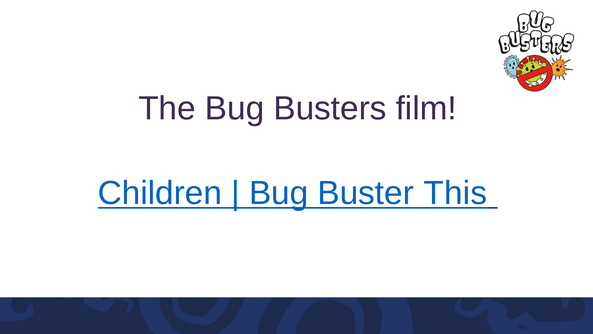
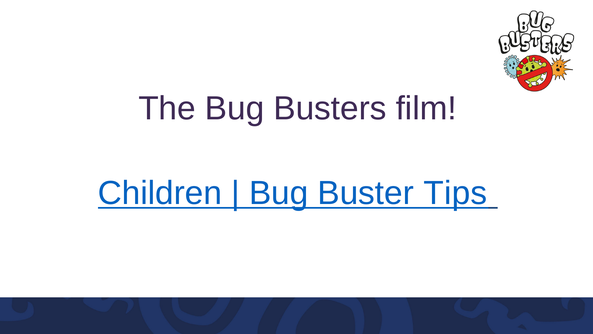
This: This -> Tips (455, 193)
